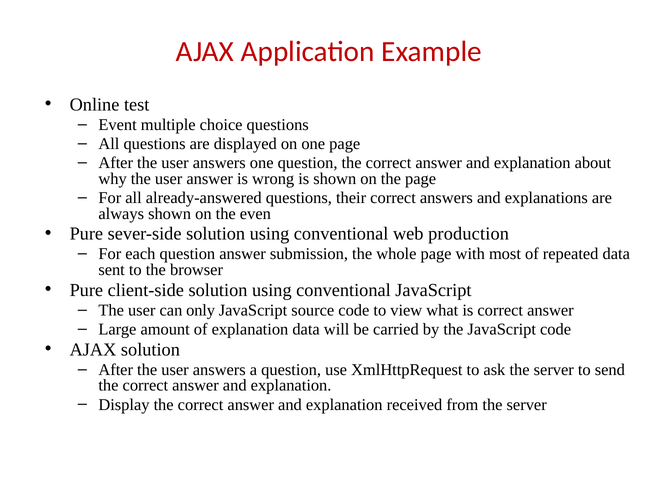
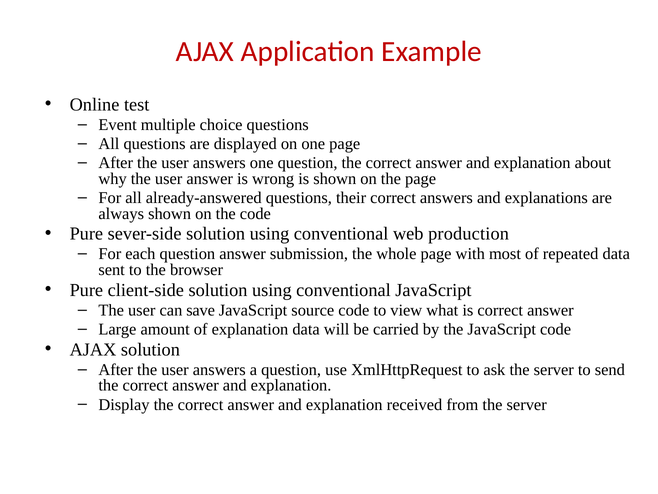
the even: even -> code (255, 213)
only: only -> save (201, 310)
